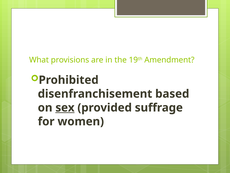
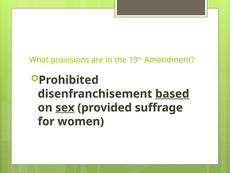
based underline: none -> present (172, 94)
